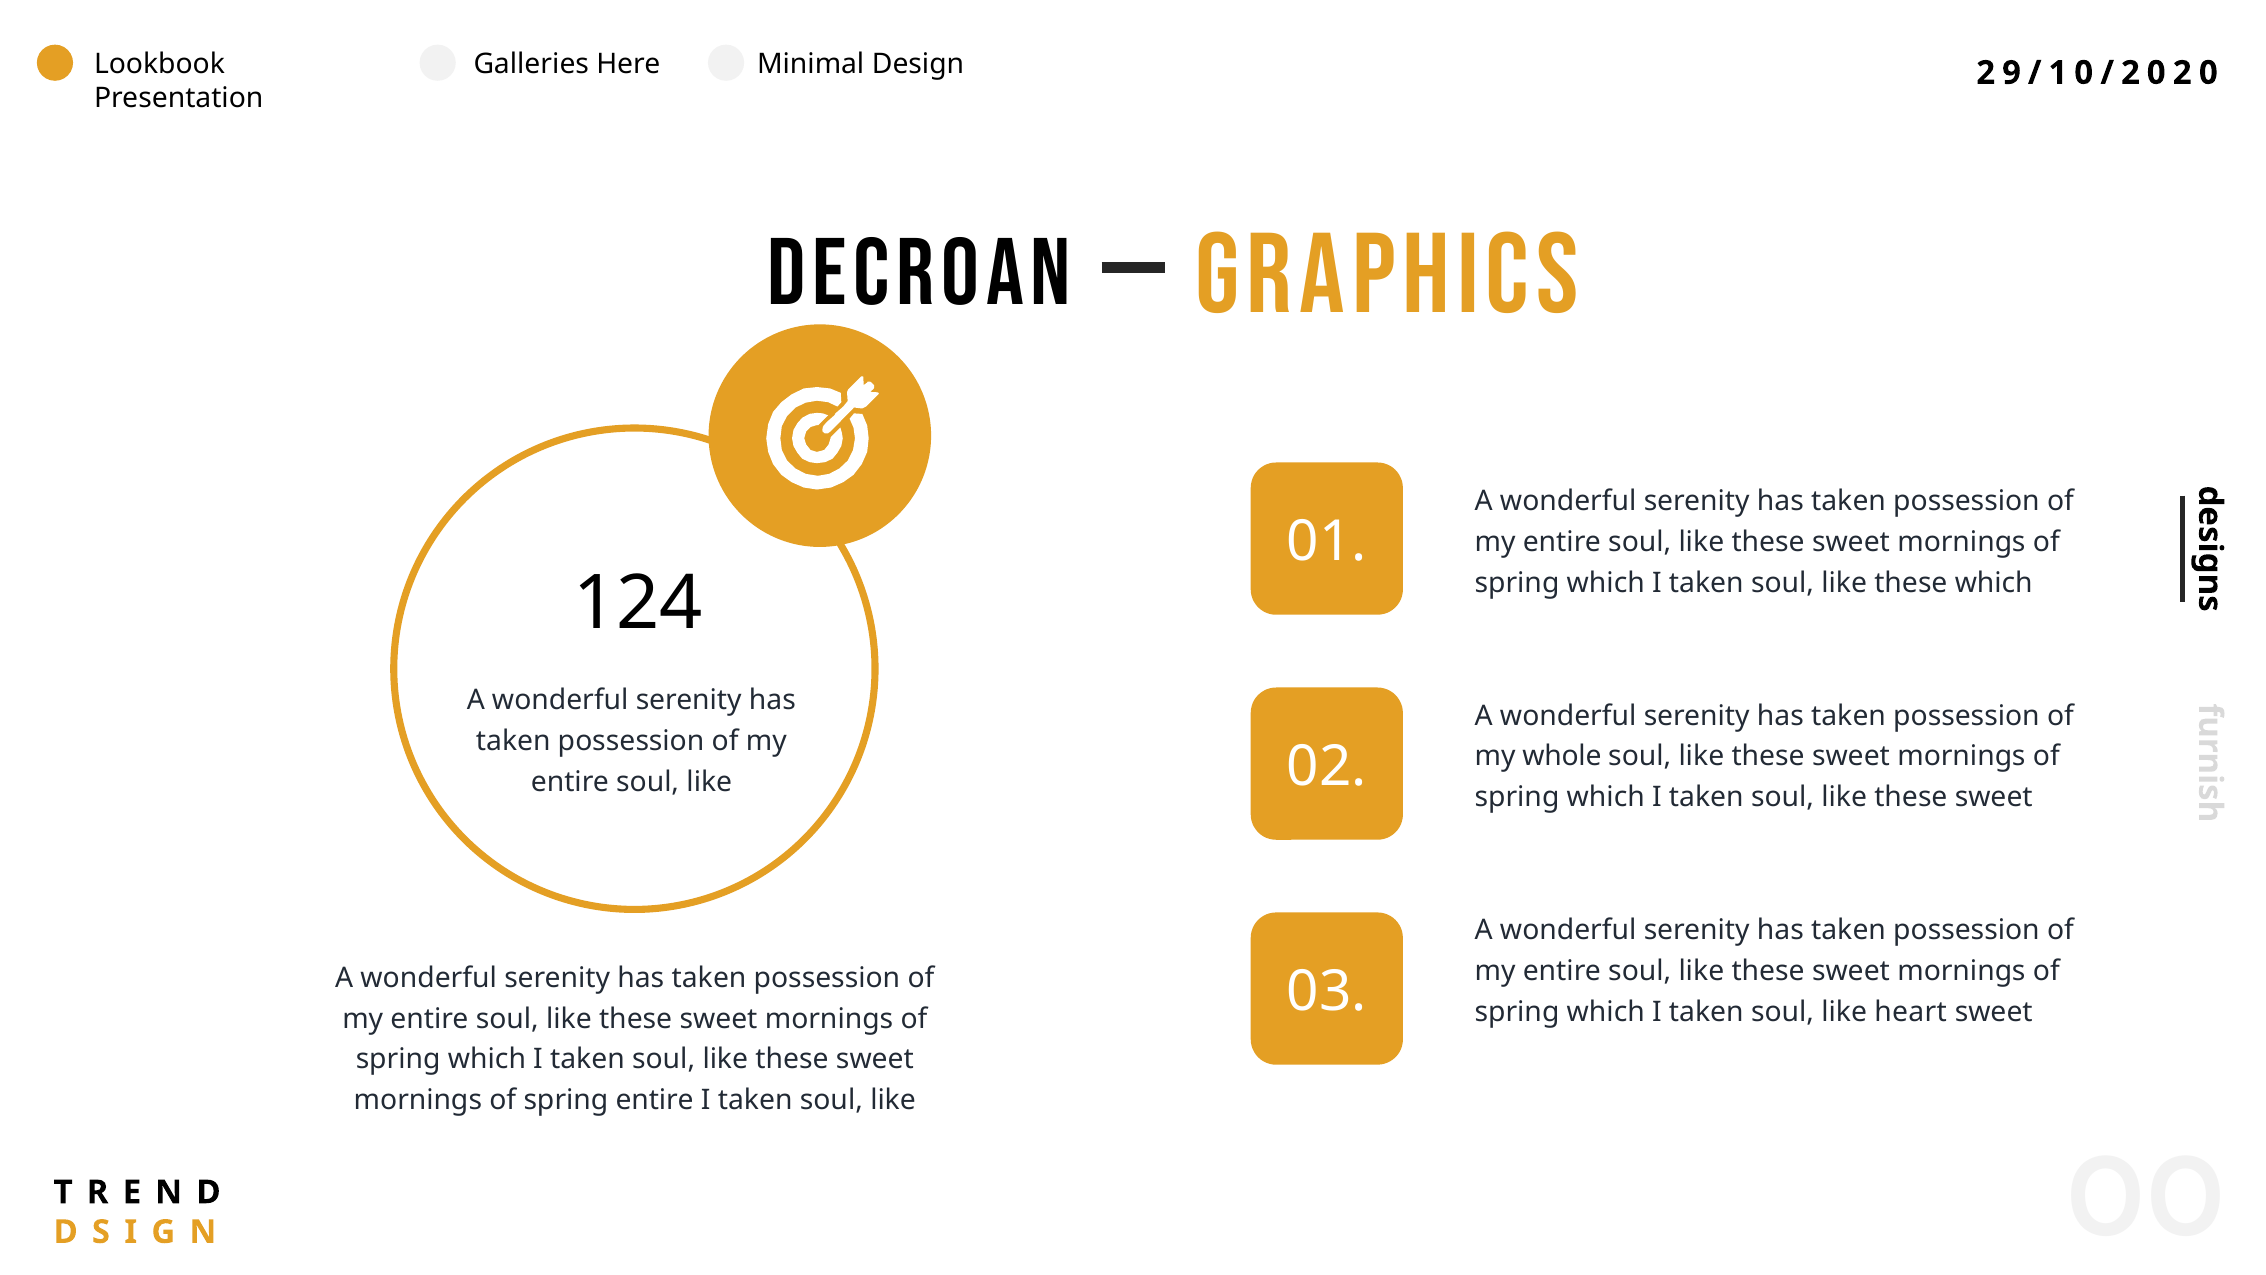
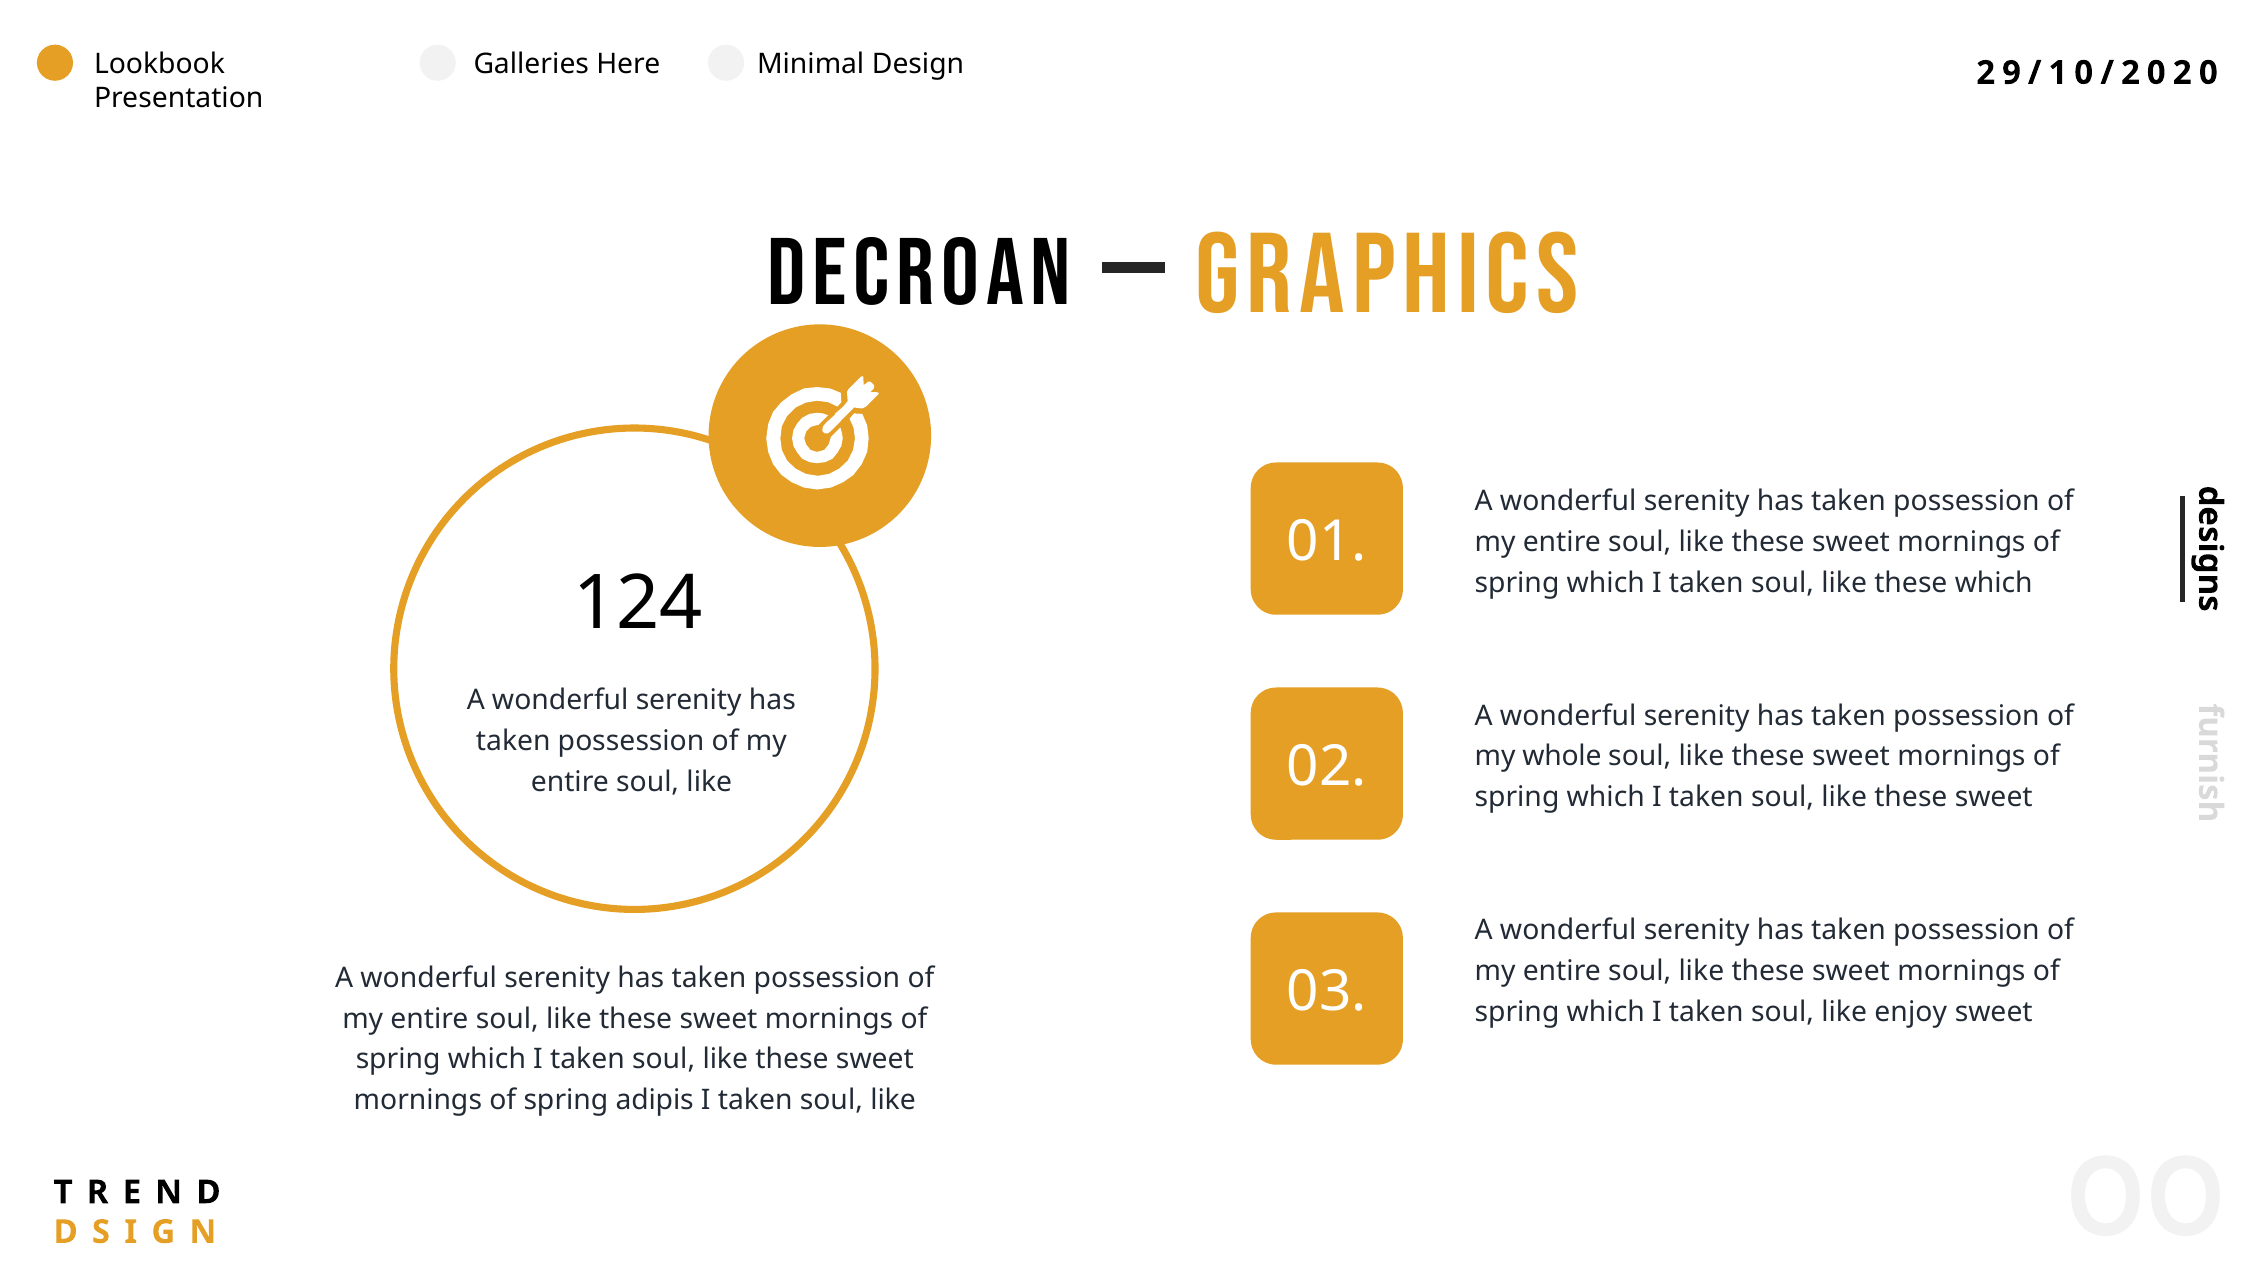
heart: heart -> enjoy (1911, 1011)
spring entire: entire -> adipis (655, 1100)
